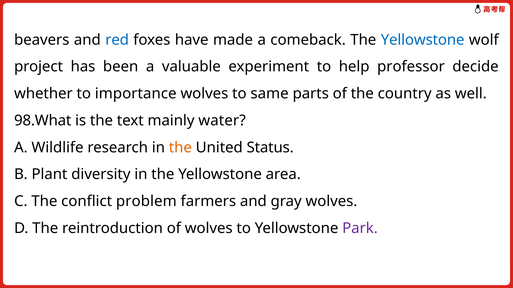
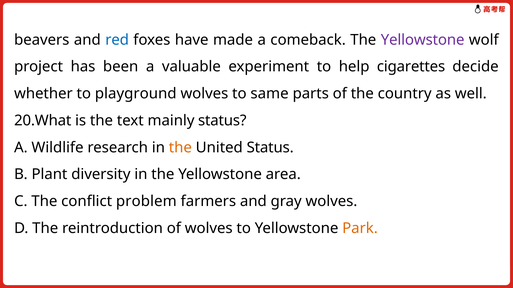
Yellowstone colour: blue -> purple (423, 40)
professor: professor -> cigarettes (411, 67)
importance: importance -> playground (136, 94)
98.What: 98.What -> 20.What (43, 121)
mainly water: water -> status (222, 121)
Park colour: purple -> orange (360, 229)
